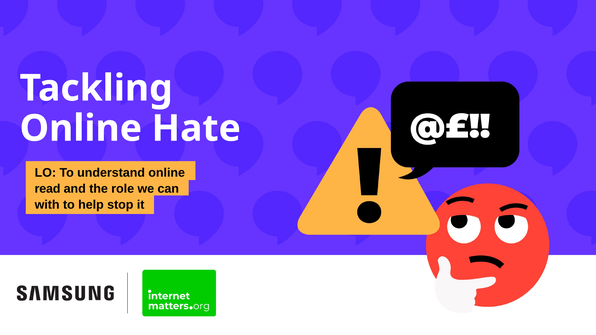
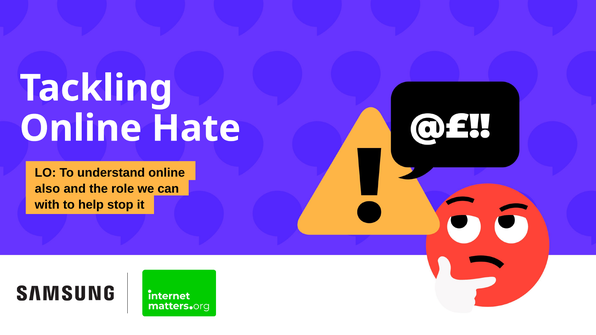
read: read -> also (47, 189)
